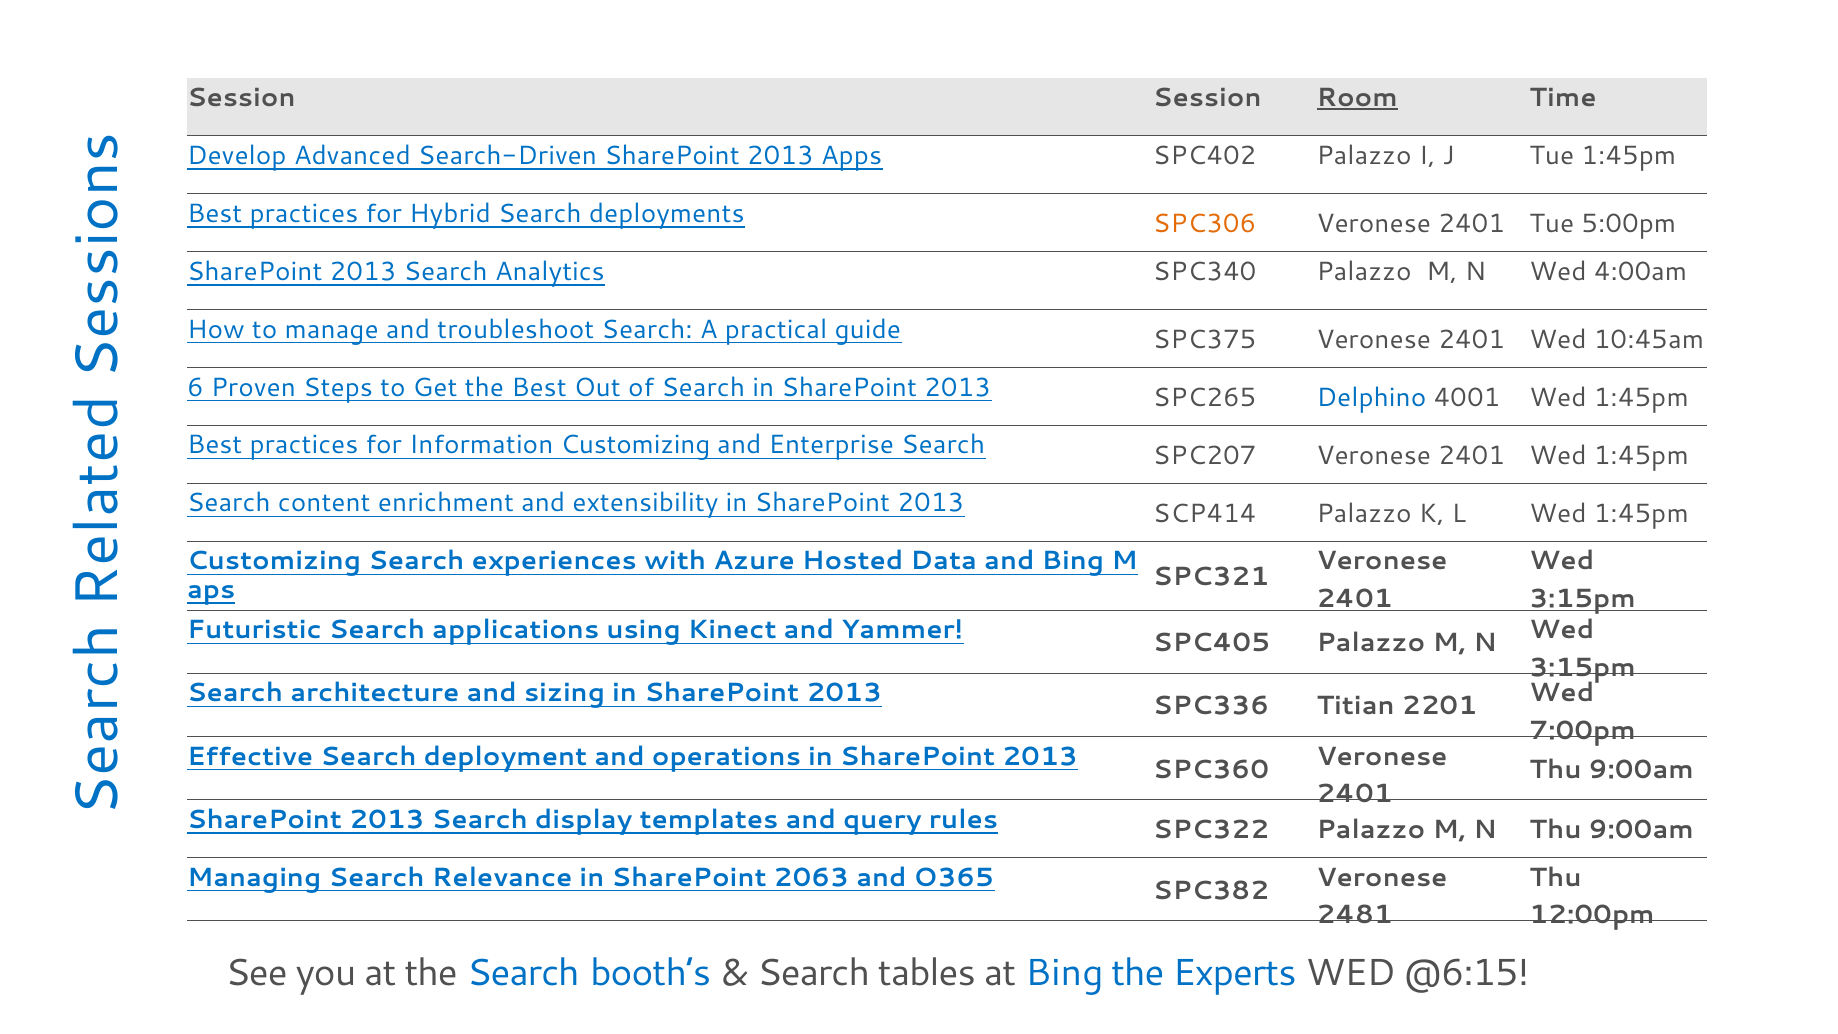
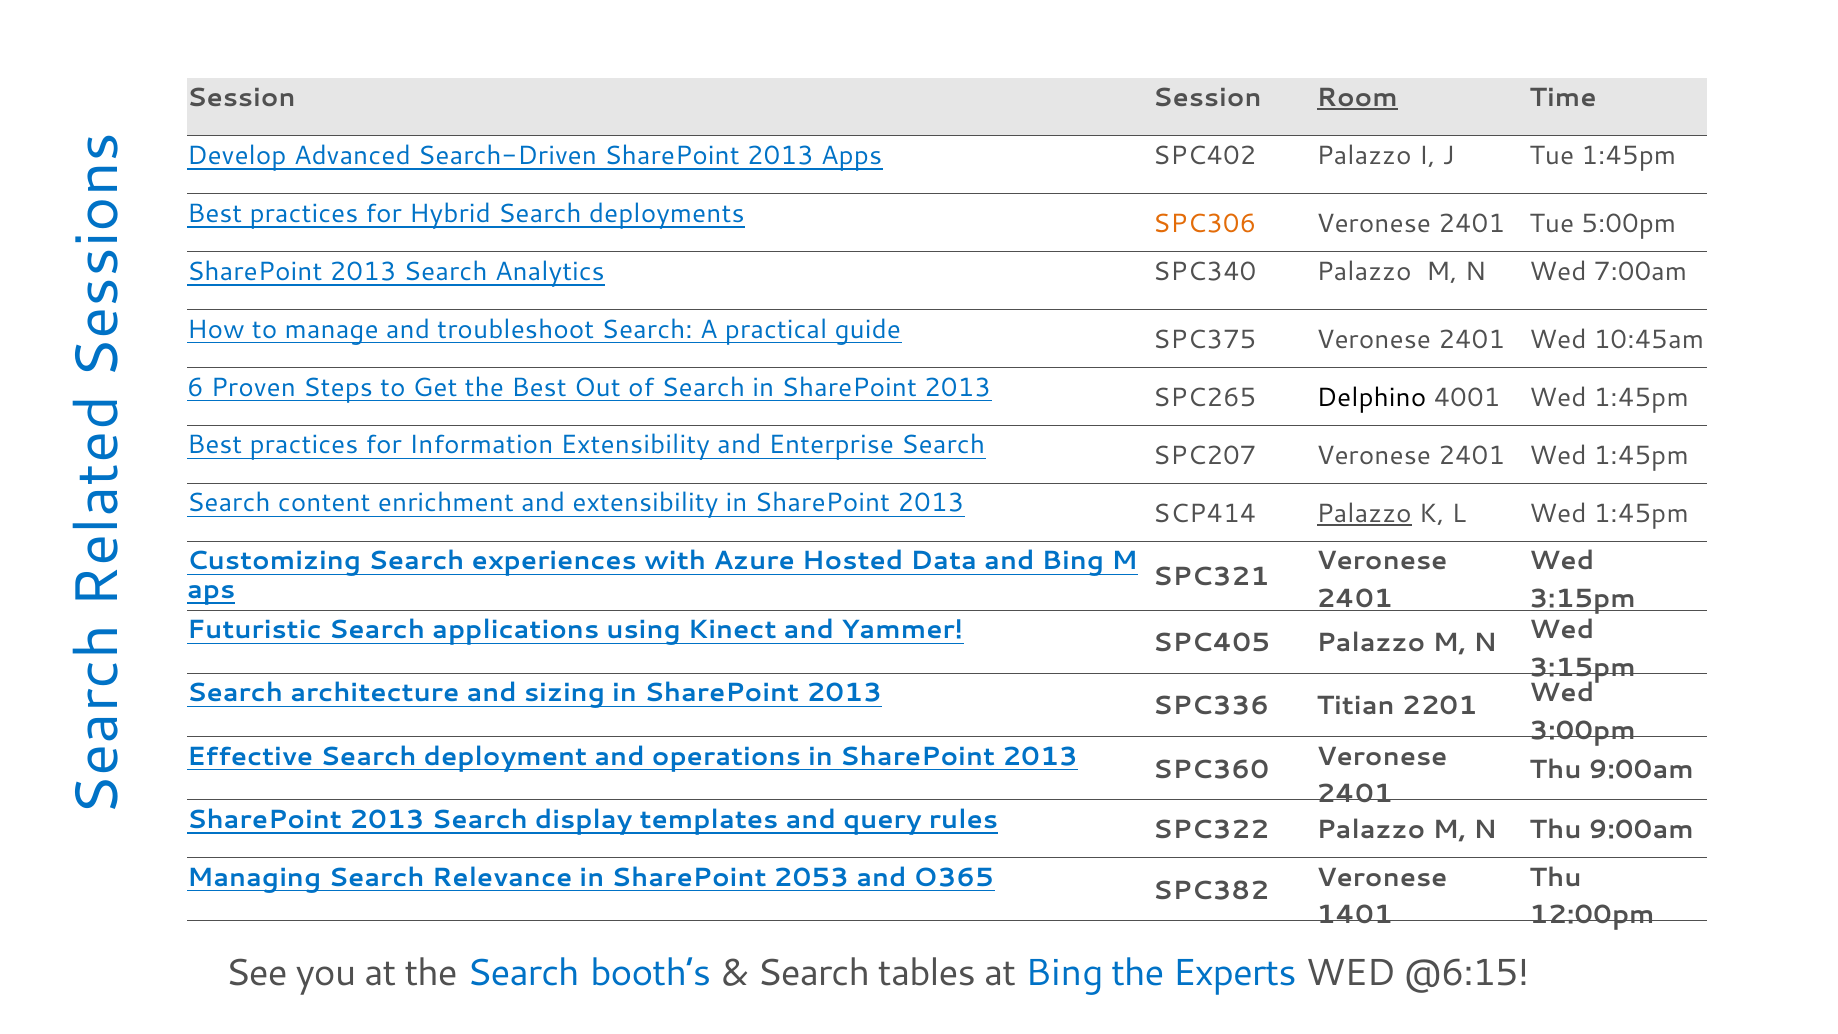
4:00am: 4:00am -> 7:00am (1640, 272)
Delphino colour: blue -> black (1371, 397)
Information Customizing: Customizing -> Extensibility (635, 445)
Palazzo underline: none -> present (1364, 513)
7:00pm: 7:00pm -> 3:00pm (1583, 730)
2063: 2063 -> 2053 (811, 877)
2481: 2481 -> 1401 (1355, 915)
